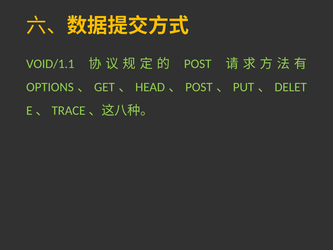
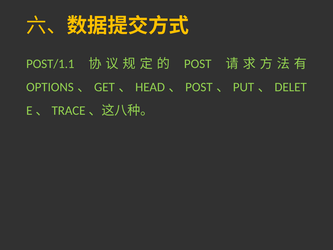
VOID/1.1: VOID/1.1 -> POST/1.1 (50, 64)
